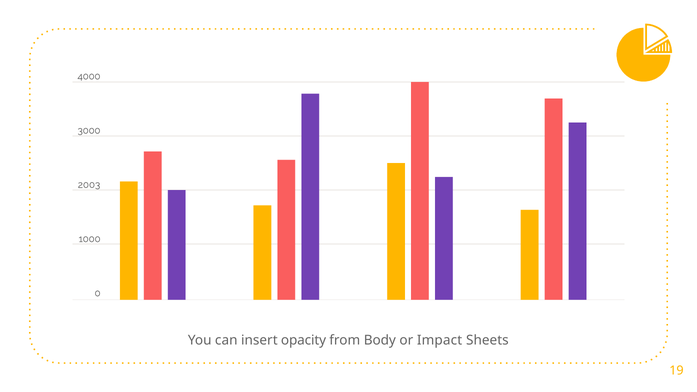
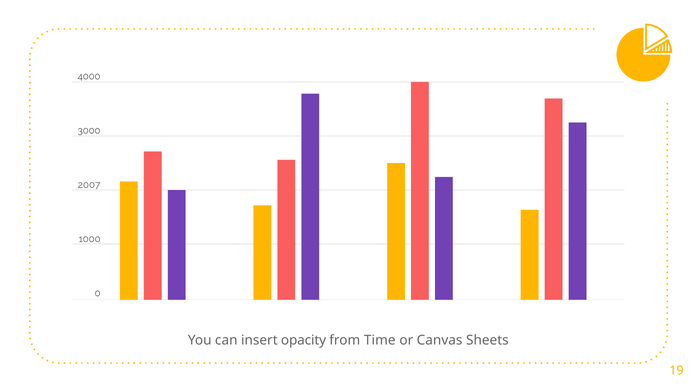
2003: 2003 -> 2007 (89, 185)
Body: Body -> Time (380, 340)
Impact: Impact -> Canvas (440, 340)
